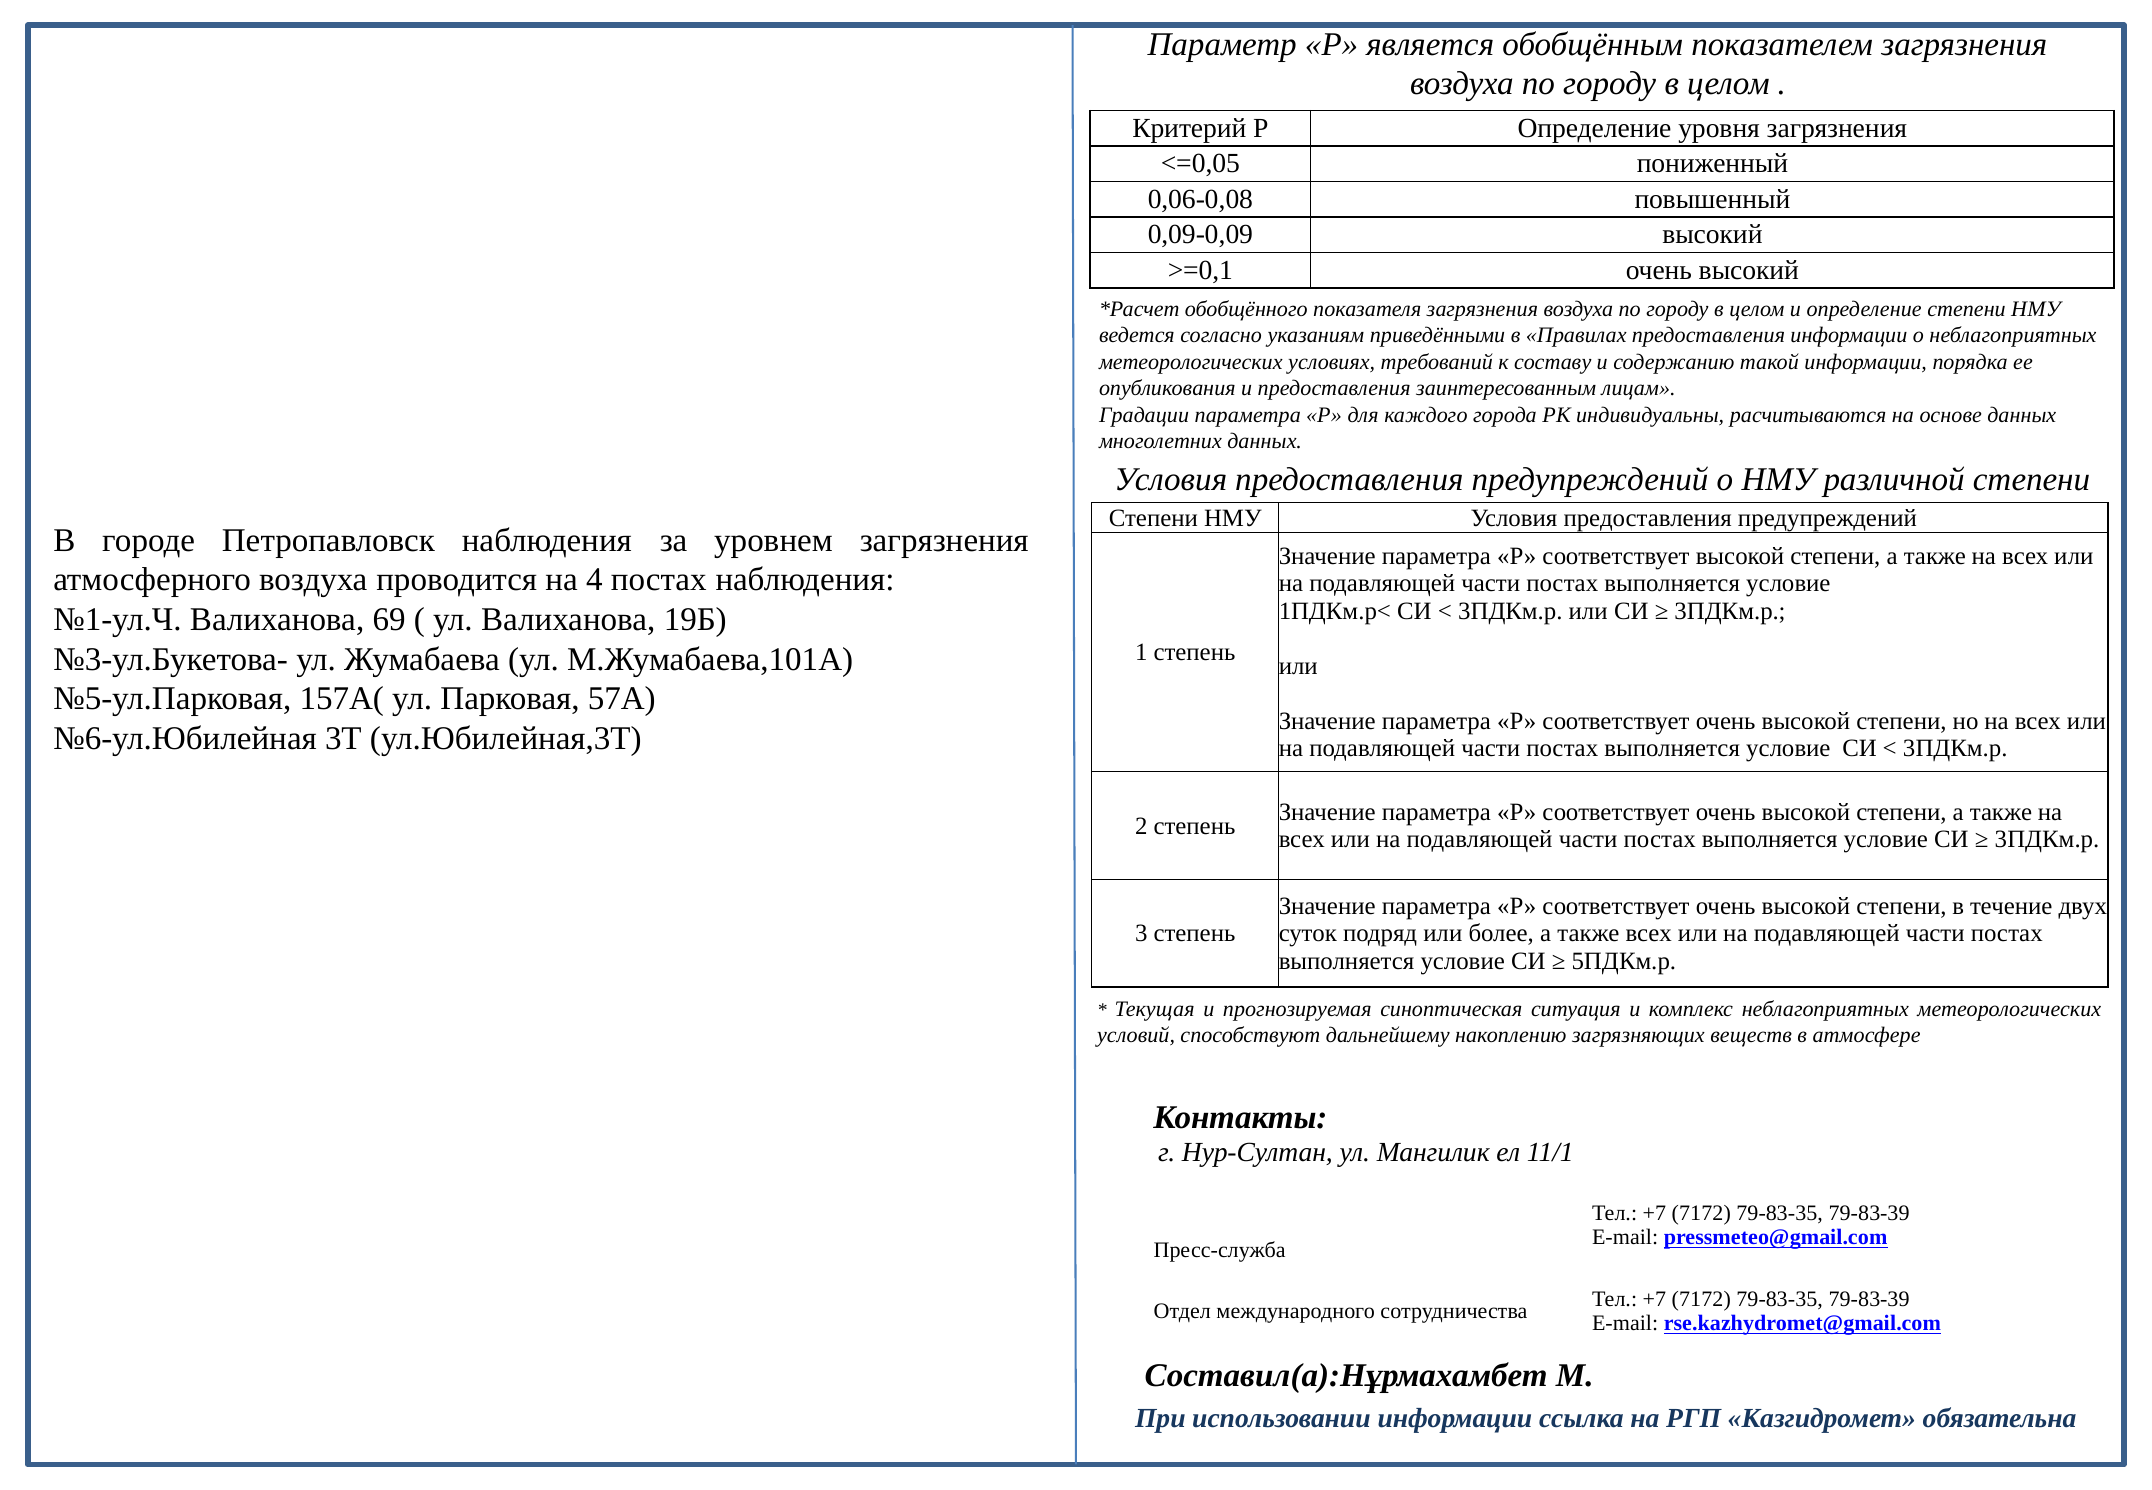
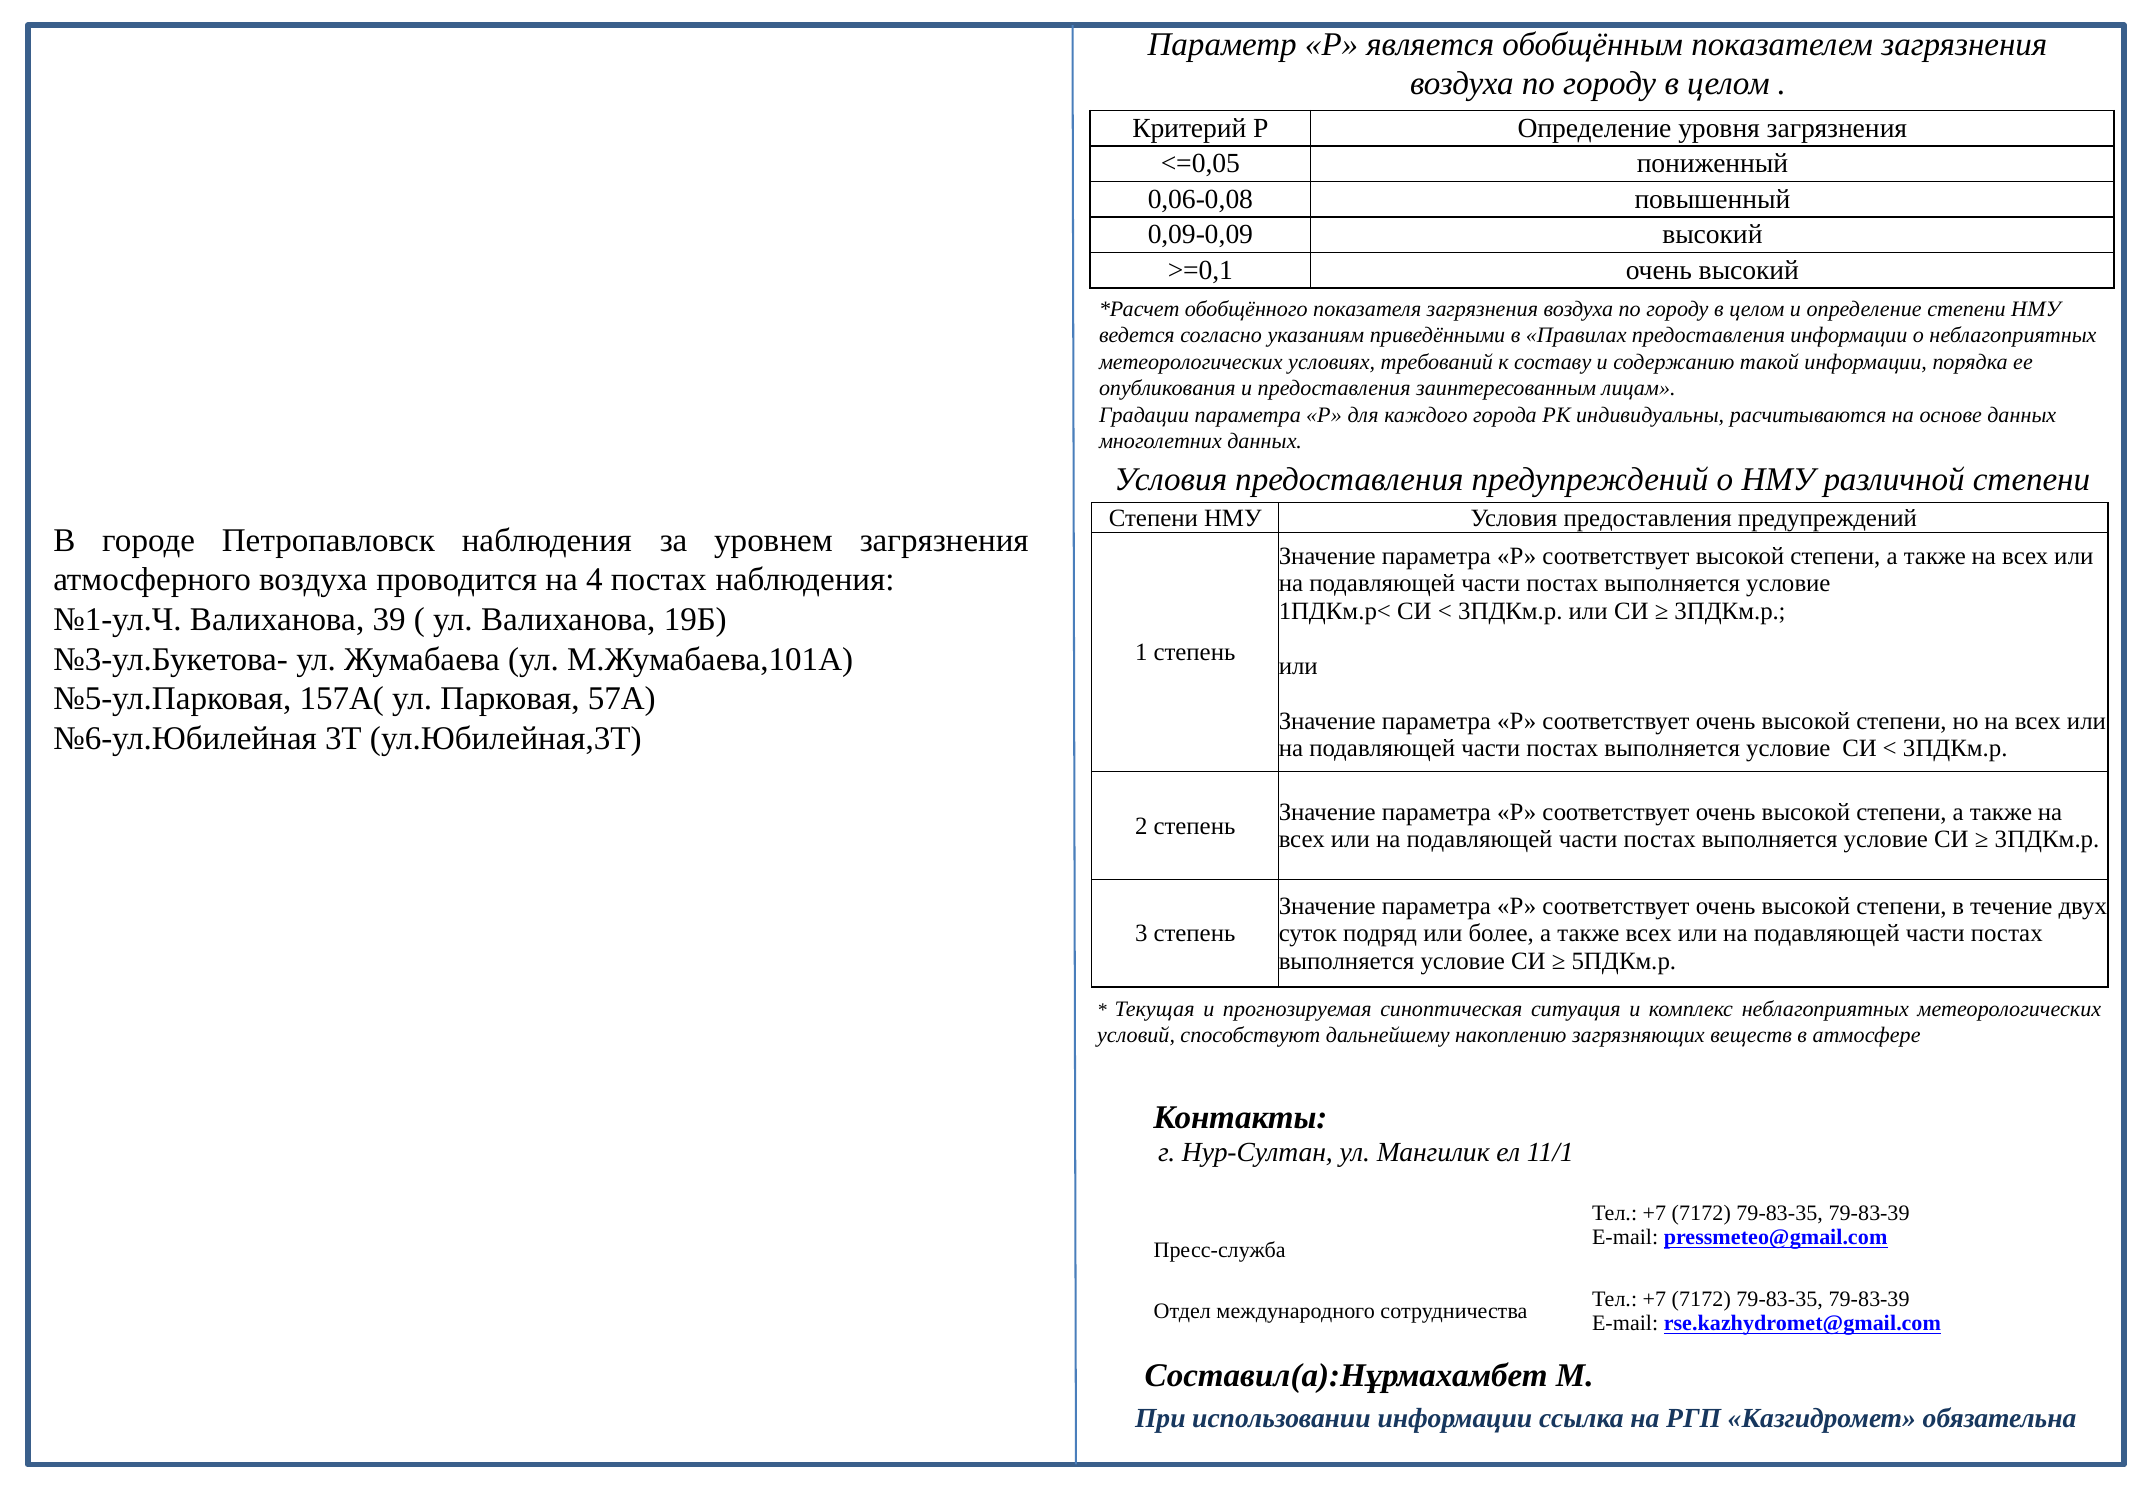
69: 69 -> 39 (389, 620)
